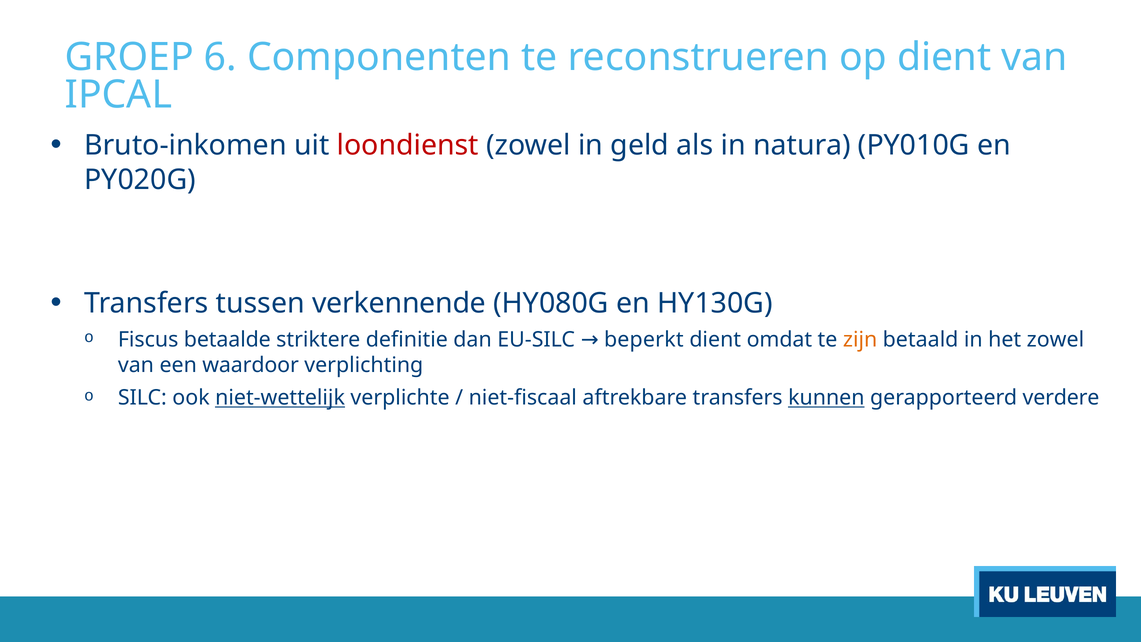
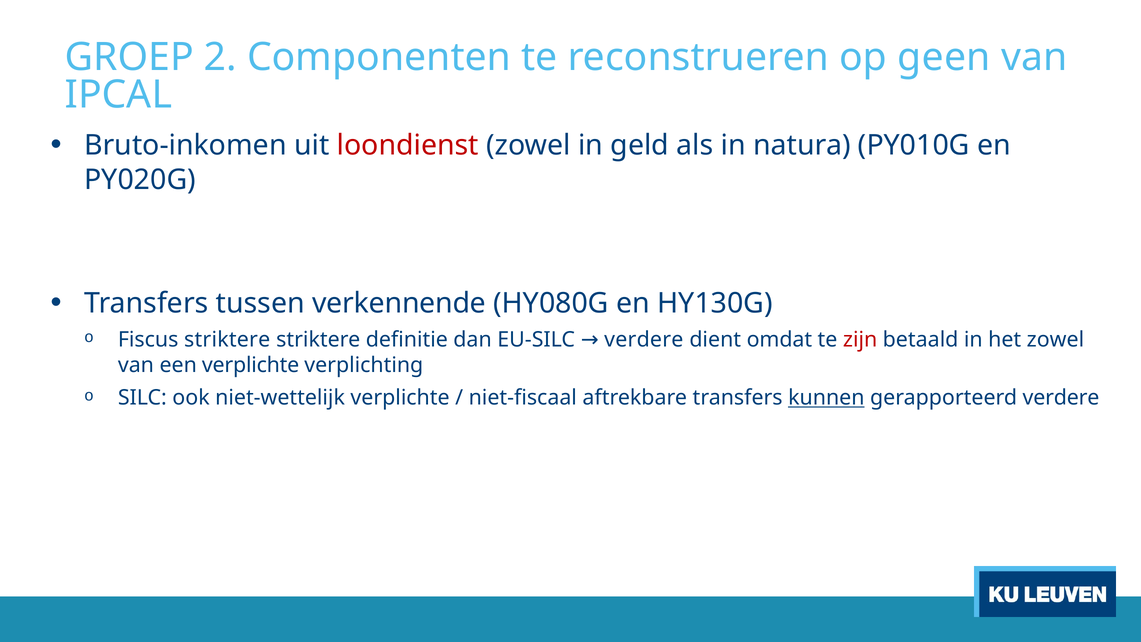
6: 6 -> 2 (220, 57)
op dient: dient -> geen (944, 57)
Fiscus betaalde: betaalde -> striktere (227, 339)
EU-SILC beperkt: beperkt -> verdere (644, 339)
zijn colour: orange -> red (860, 339)
een waardoor: waardoor -> verplichte (251, 365)
niet-wettelijk underline: present -> none (280, 398)
